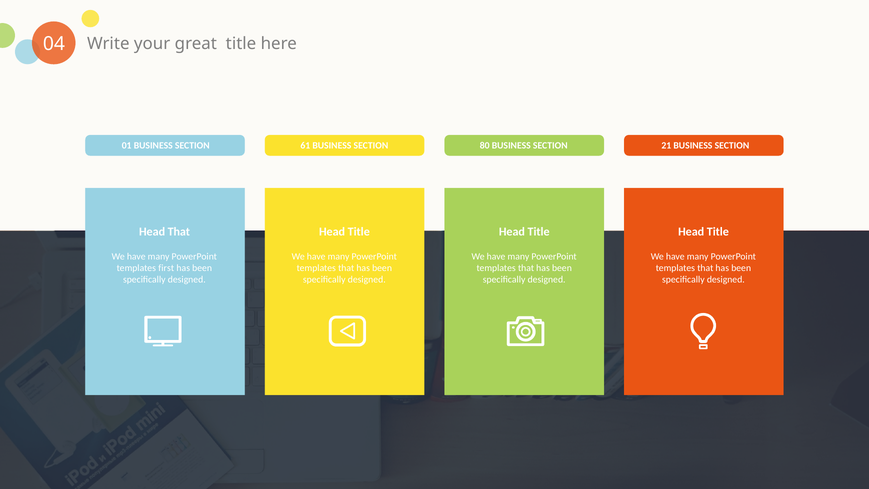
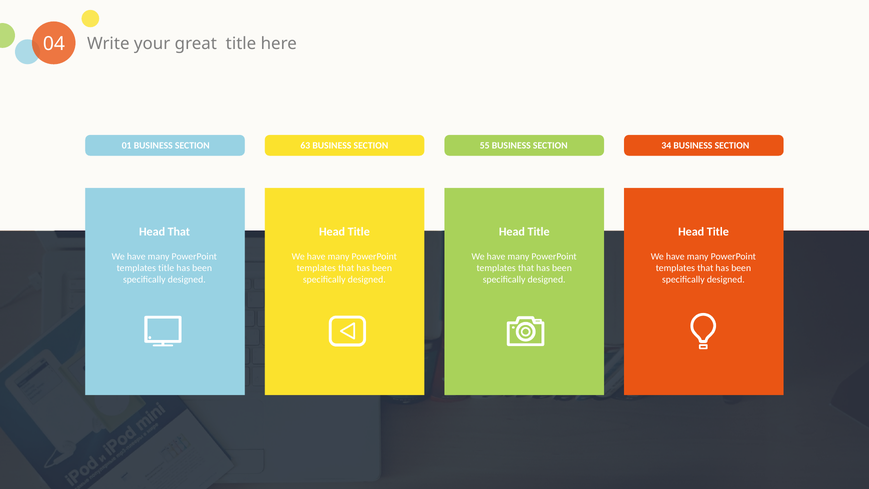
61: 61 -> 63 (305, 146)
80: 80 -> 55 (485, 146)
21: 21 -> 34 (666, 146)
templates first: first -> title (166, 268)
